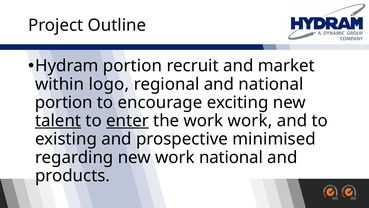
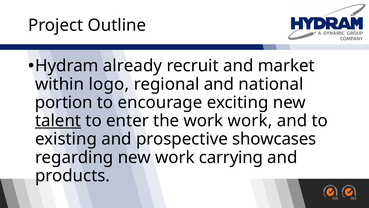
Hydram portion: portion -> already (133, 66)
enter underline: present -> none (127, 121)
minimised: minimised -> showcases (274, 139)
work national: national -> carrying (231, 157)
